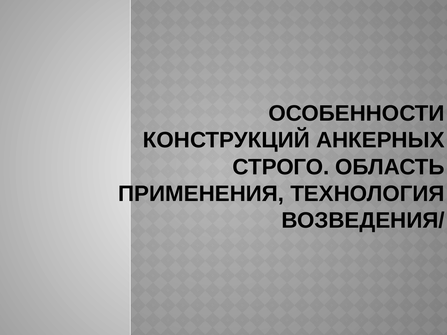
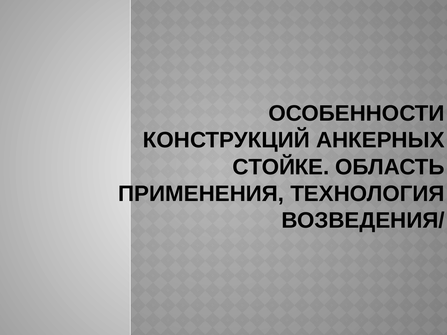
СТРОГО: СТРОГО -> СТОЙКЕ (281, 167)
